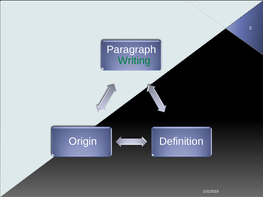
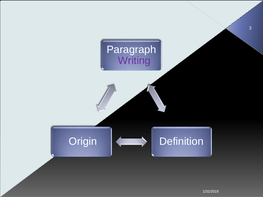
Writing colour: green -> purple (134, 61)
